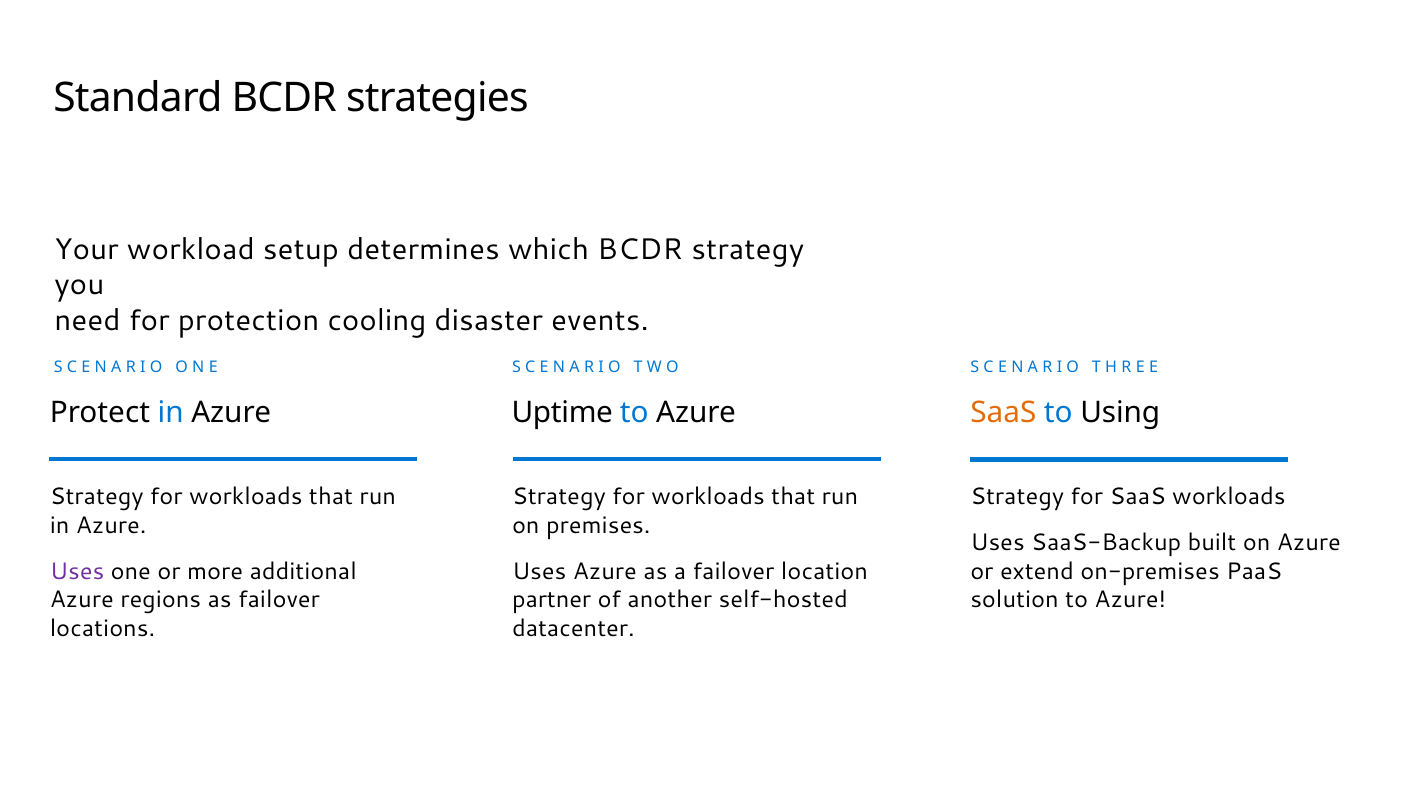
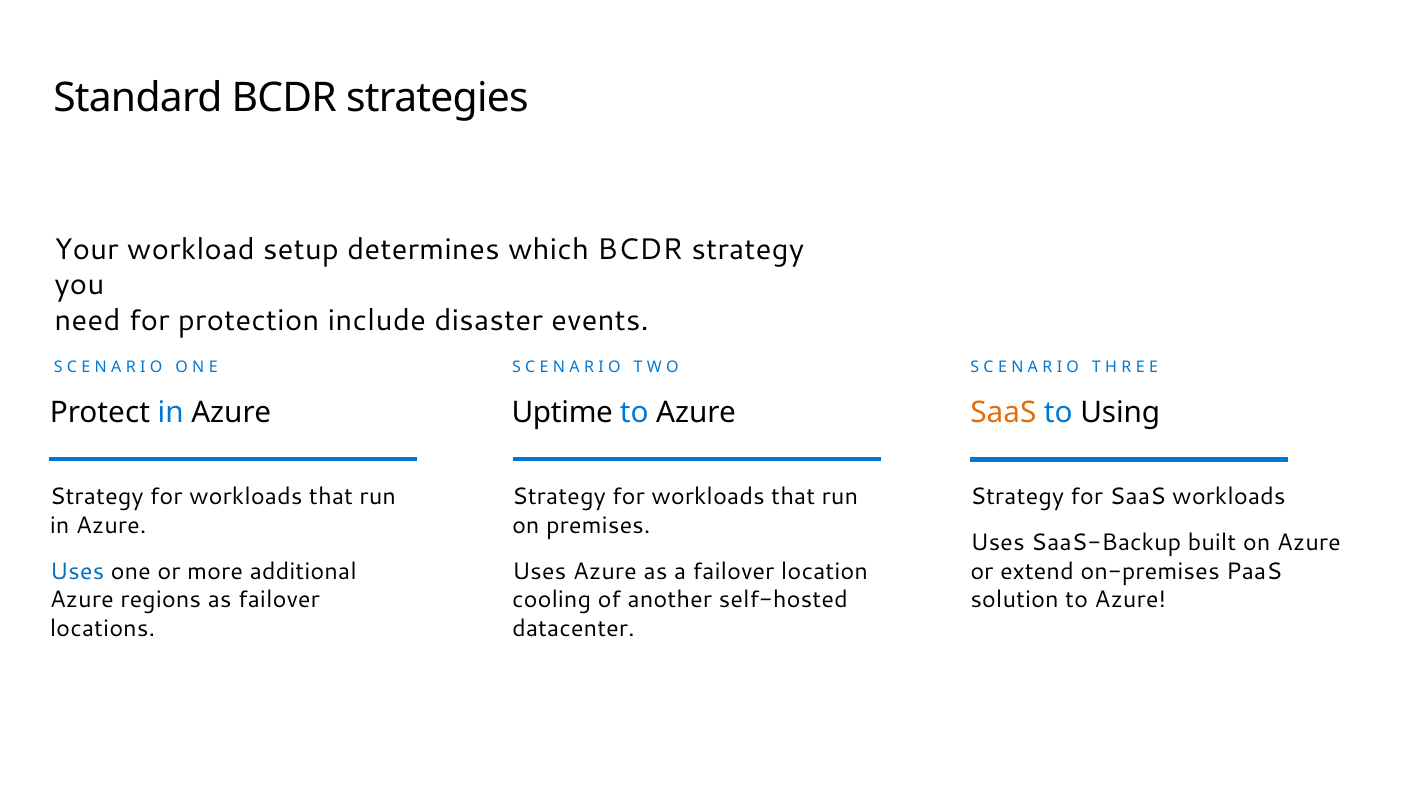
cooling: cooling -> include (377, 320)
Uses colour: purple -> blue (77, 571)
partner: partner -> cooling (552, 600)
